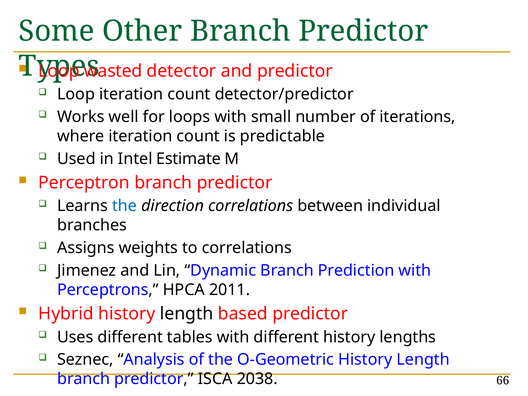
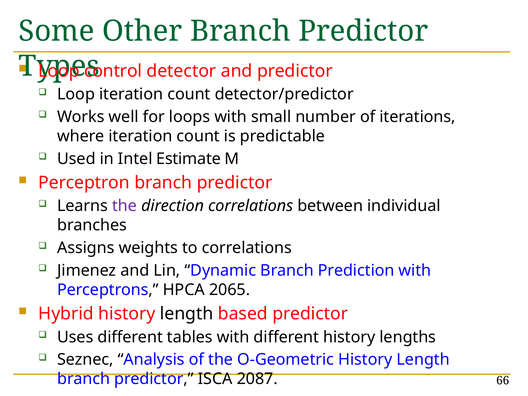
wasted: wasted -> control (113, 71)
the colour: blue -> purple (125, 206)
2011: 2011 -> 2065 (230, 290)
2038: 2038 -> 2087 (257, 379)
